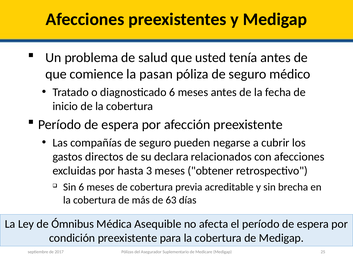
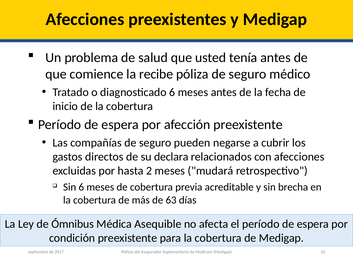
pasan: pasan -> recibe (156, 74)
3: 3 -> 2 (149, 171)
obtener: obtener -> mudará (211, 171)
